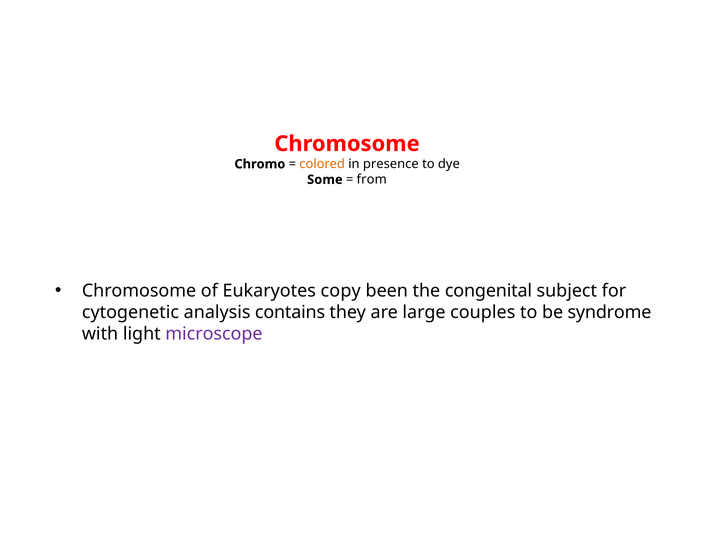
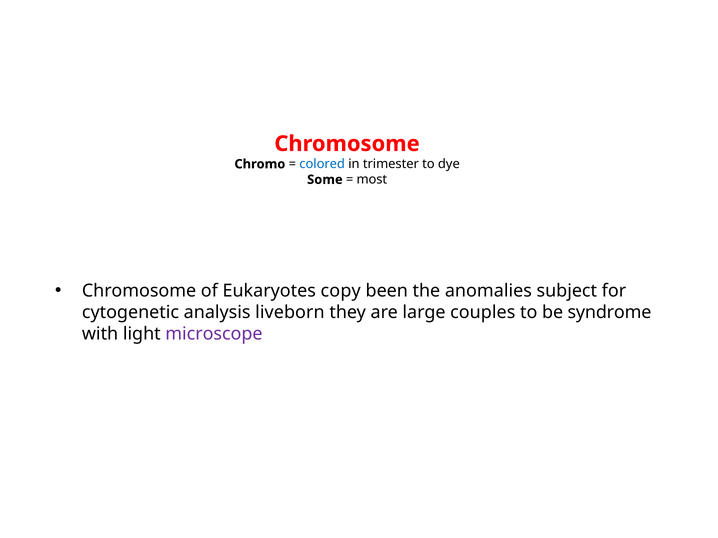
colored colour: orange -> blue (322, 164)
presence: presence -> trimester (391, 164)
from: from -> most (372, 180)
congenital: congenital -> anomalies (488, 291)
contains: contains -> liveborn (290, 312)
